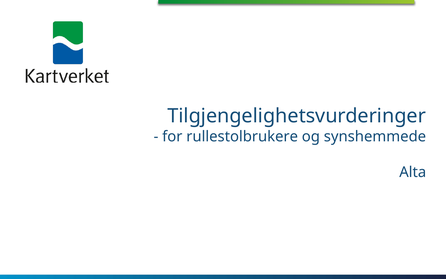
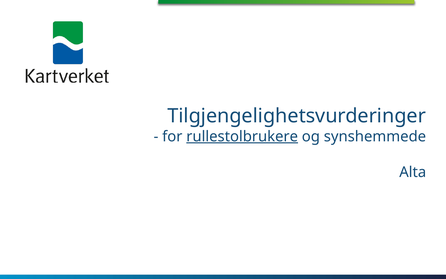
rullestolbrukere underline: none -> present (242, 136)
